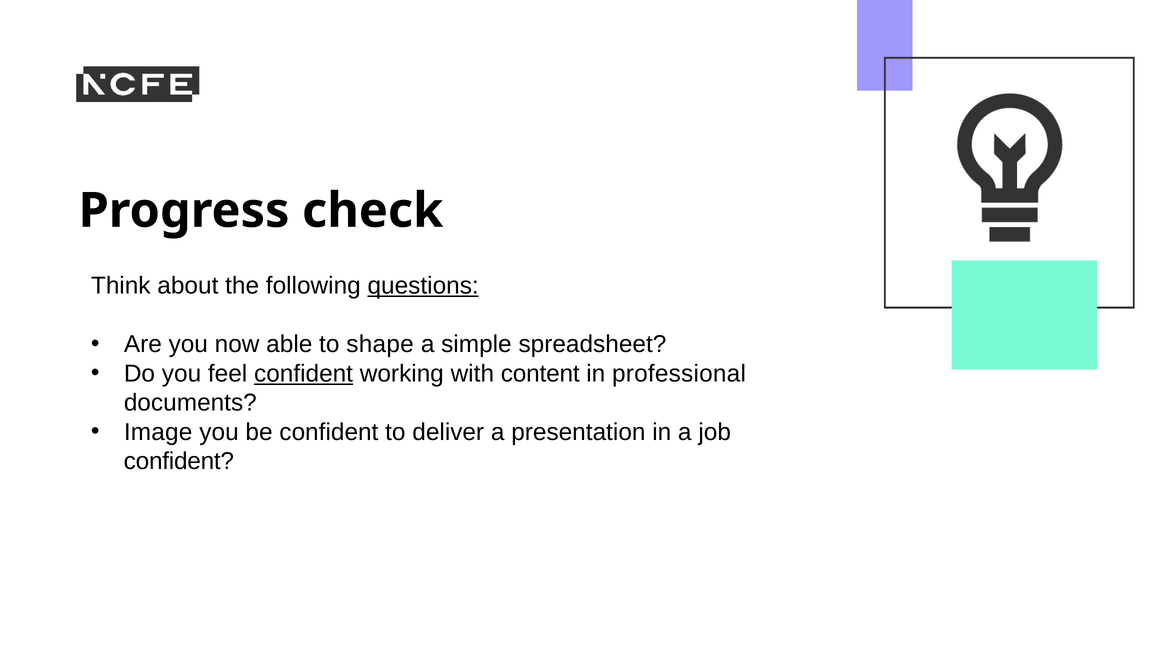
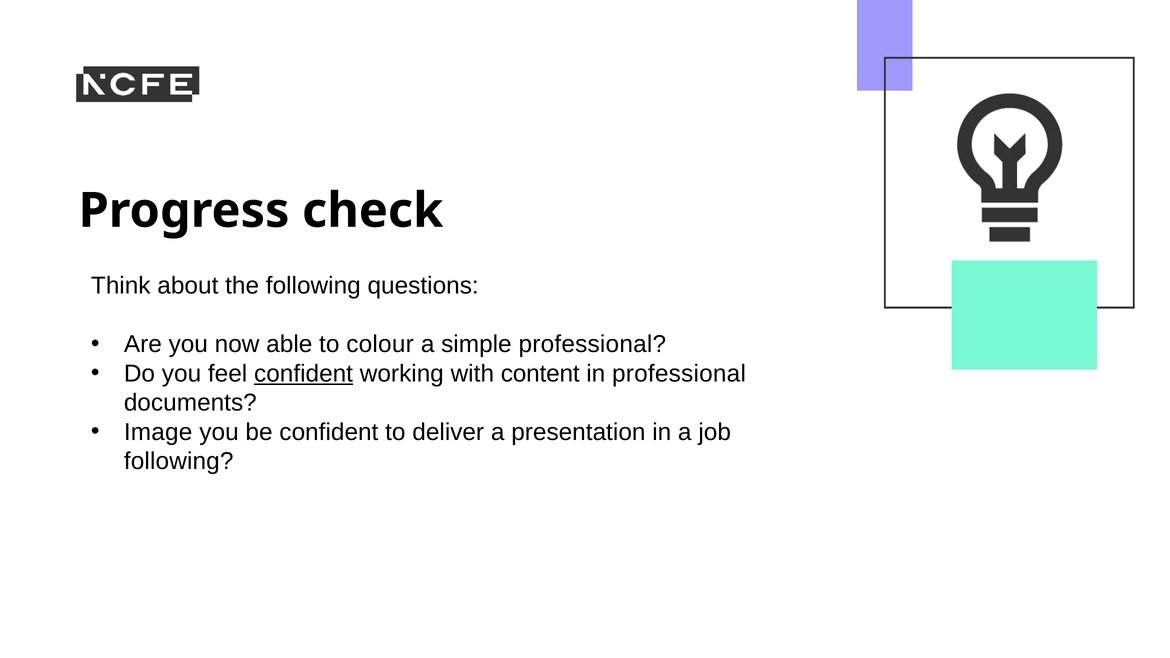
questions underline: present -> none (423, 286)
shape: shape -> colour (380, 344)
simple spreadsheet: spreadsheet -> professional (592, 344)
confident: confident -> following (179, 461)
